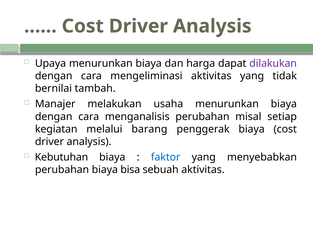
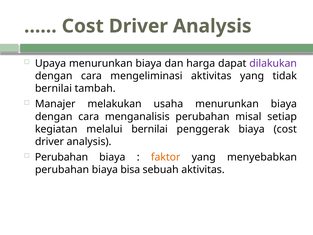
melalui barang: barang -> bernilai (150, 129)
Kebutuhan: Kebutuhan -> Perubahan (62, 157)
faktor colour: blue -> orange (166, 157)
